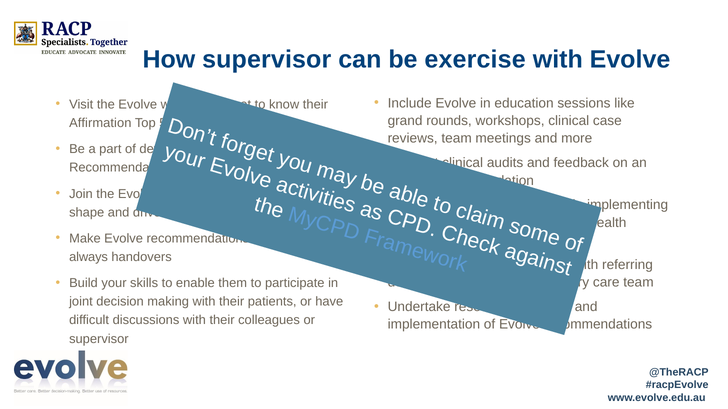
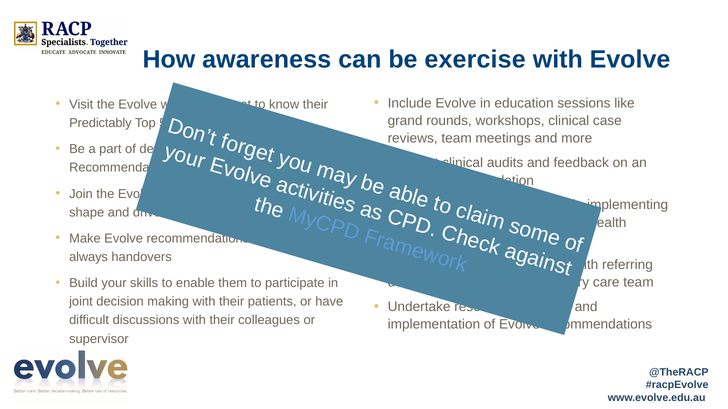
How supervisor: supervisor -> awareness (267, 60)
Affirmation: Affirmation -> Predictably (100, 123)
